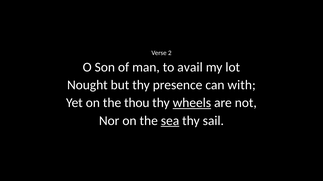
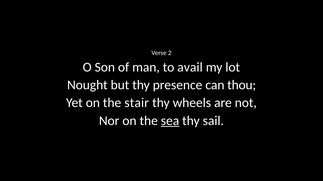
with: with -> thou (242, 85)
thou: thou -> stair (137, 103)
wheels underline: present -> none (192, 103)
